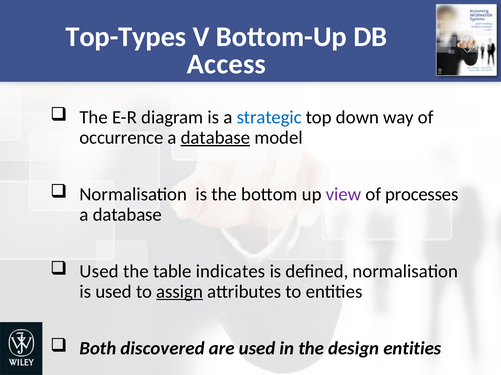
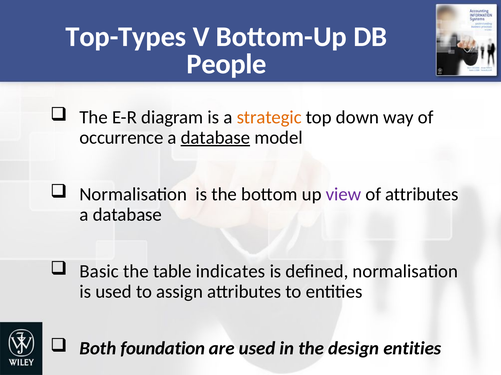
Access: Access -> People (227, 64)
strategic colour: blue -> orange (269, 118)
of processes: processes -> attributes (422, 195)
Used: Used -> Basic (99, 272)
assign underline: present -> none (180, 292)
discovered: discovered -> foundation (163, 349)
